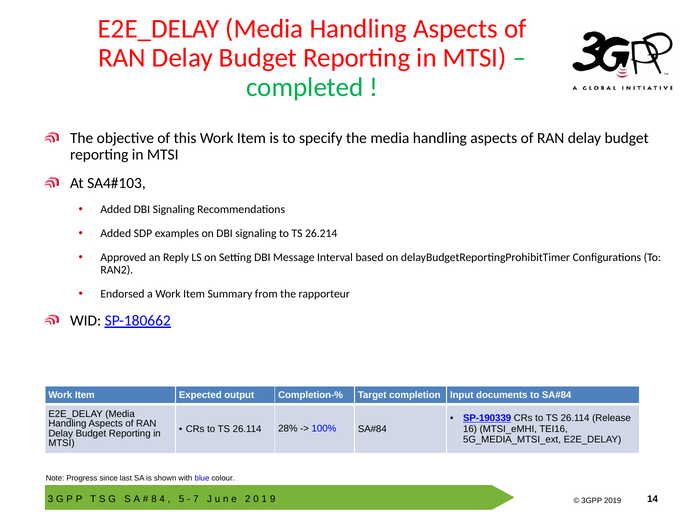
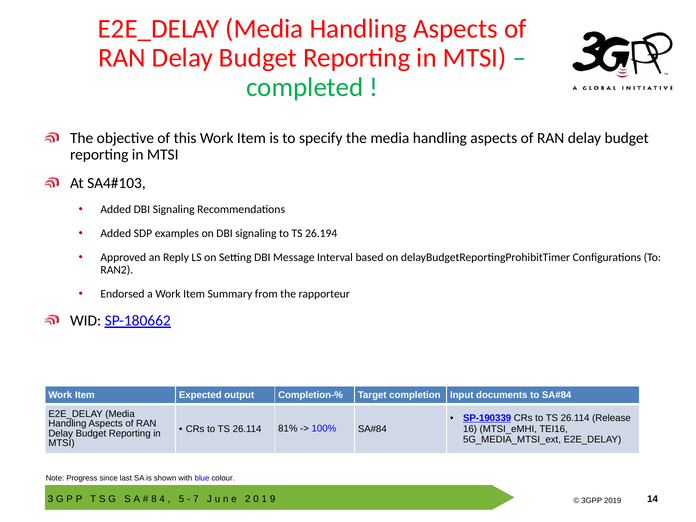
26.214: 26.214 -> 26.194 (321, 233)
28%: 28% -> 81% (288, 429)
